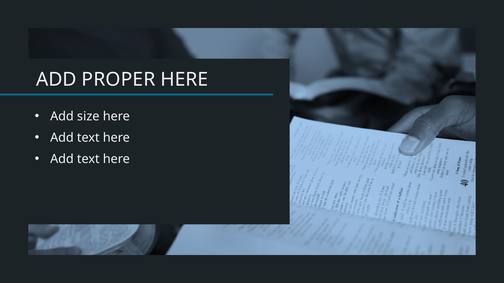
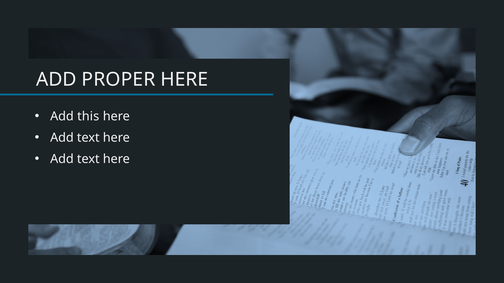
size: size -> this (88, 117)
